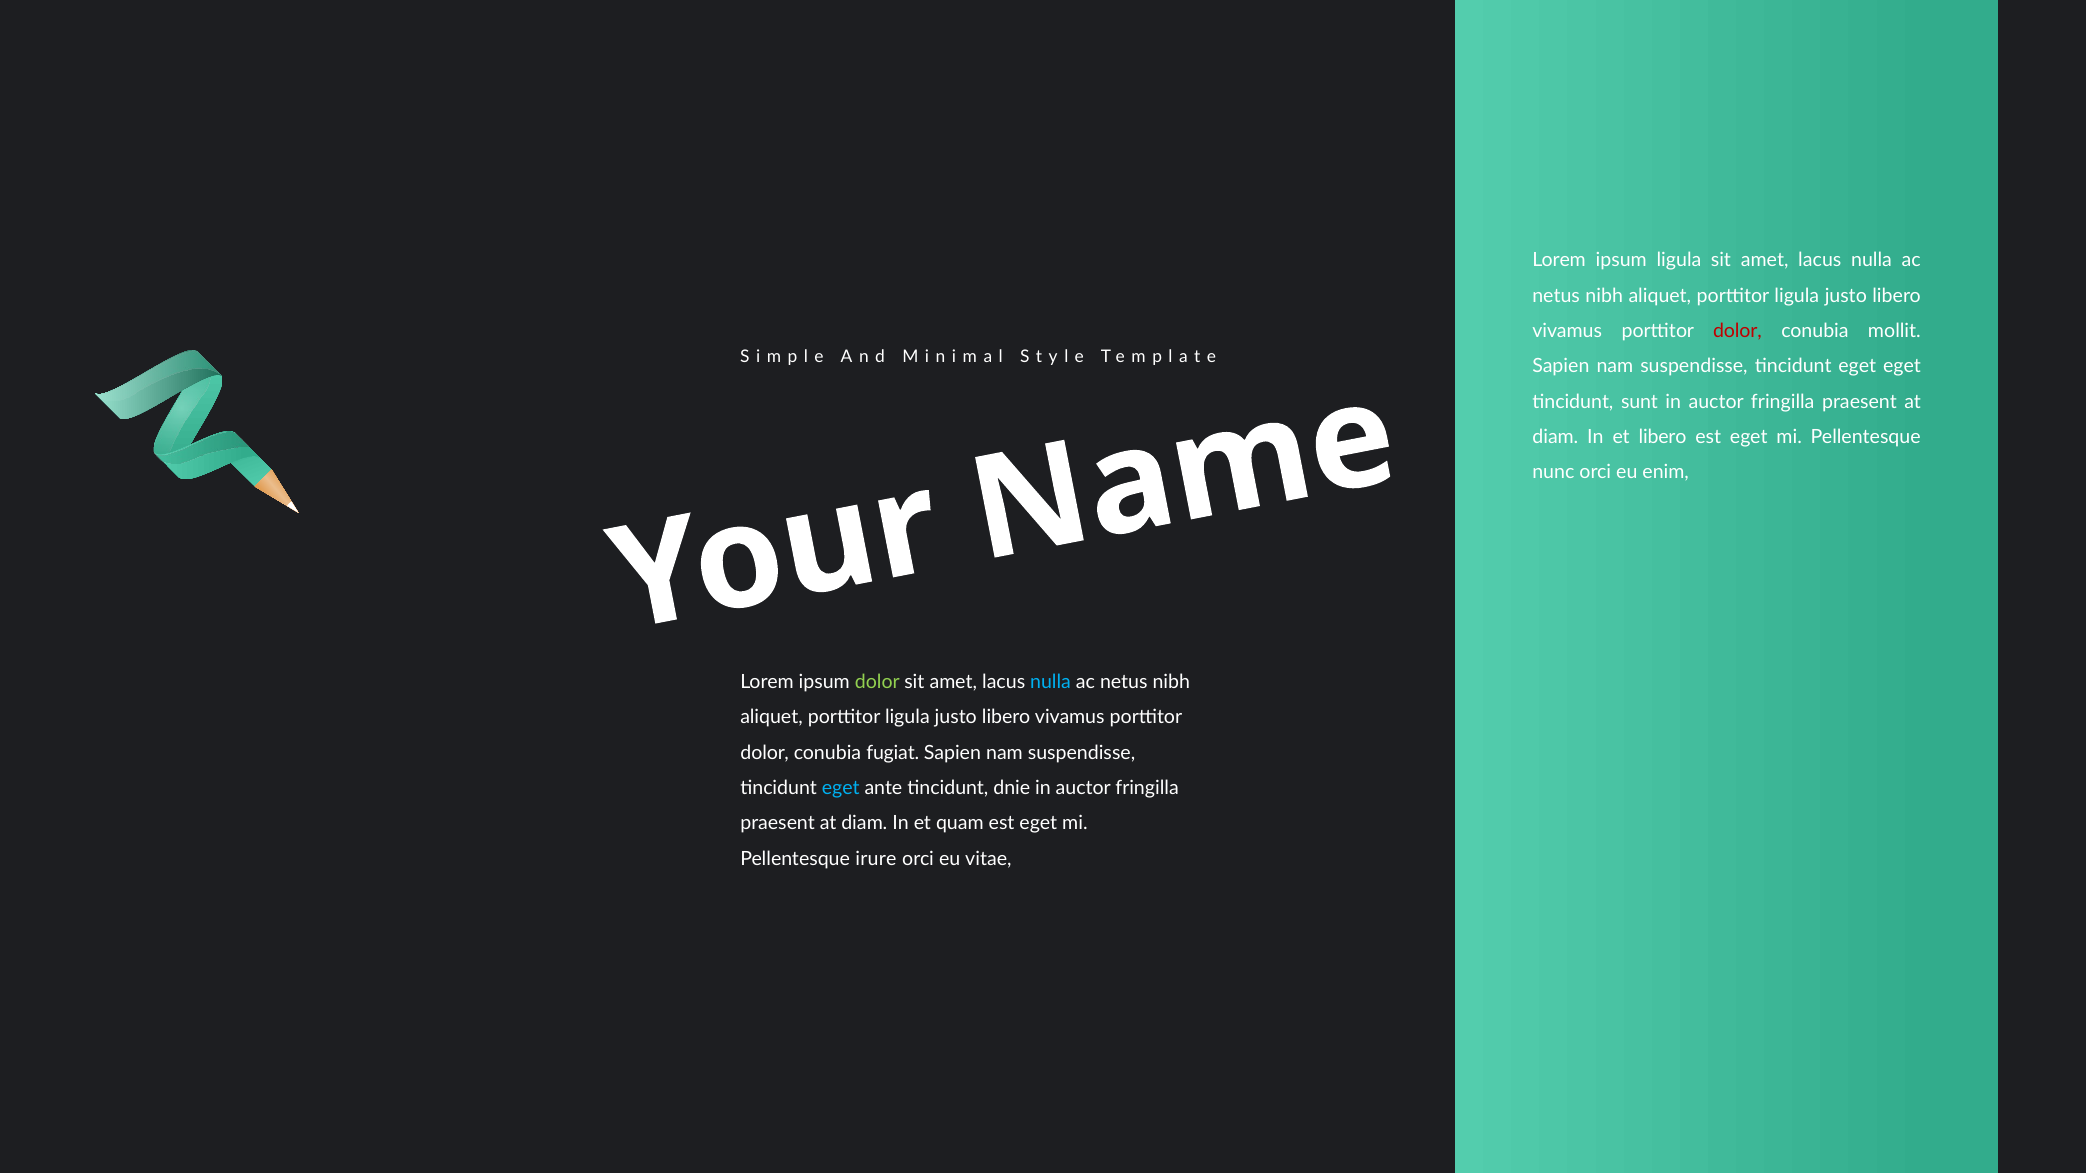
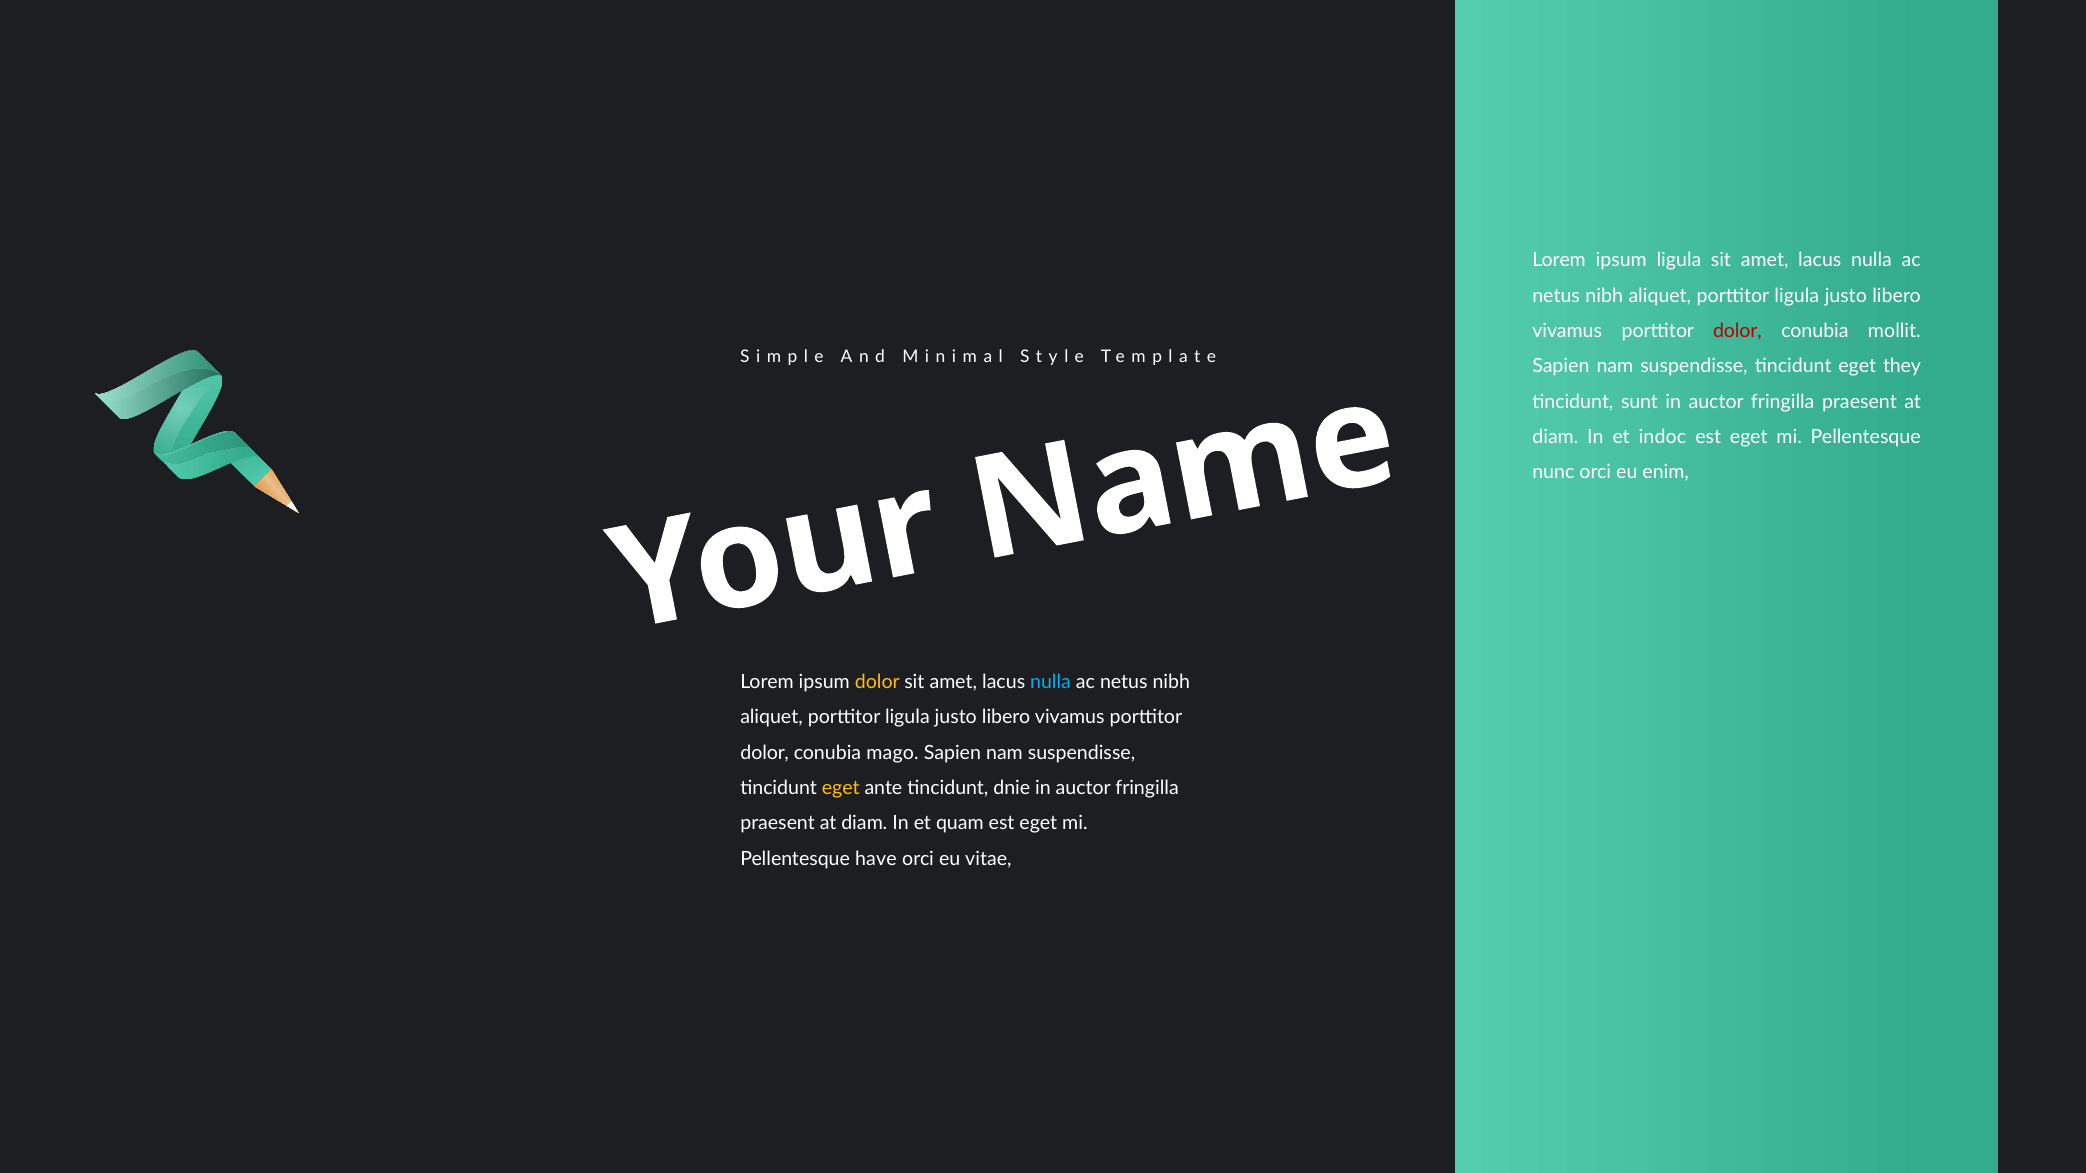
eget eget: eget -> they (1902, 366)
et libero: libero -> indoc (1662, 437)
dolor colour: light green -> yellow (877, 682)
fugiat: fugiat -> mago (893, 753)
eget colour: light blue -> yellow (841, 788)
irure: irure -> have (876, 859)
